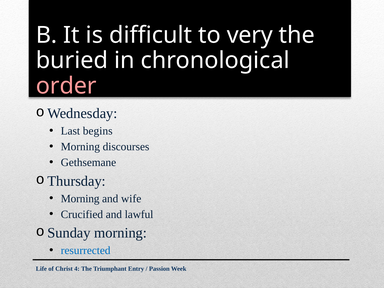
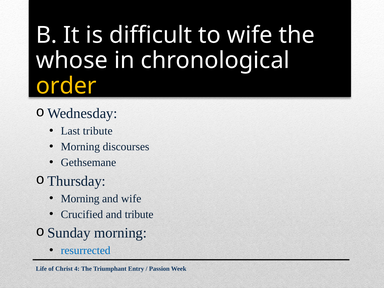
to very: very -> wife (250, 35)
buried: buried -> whose (72, 60)
order colour: pink -> yellow (66, 86)
Last begins: begins -> tribute (98, 131)
and lawful: lawful -> tribute (139, 214)
